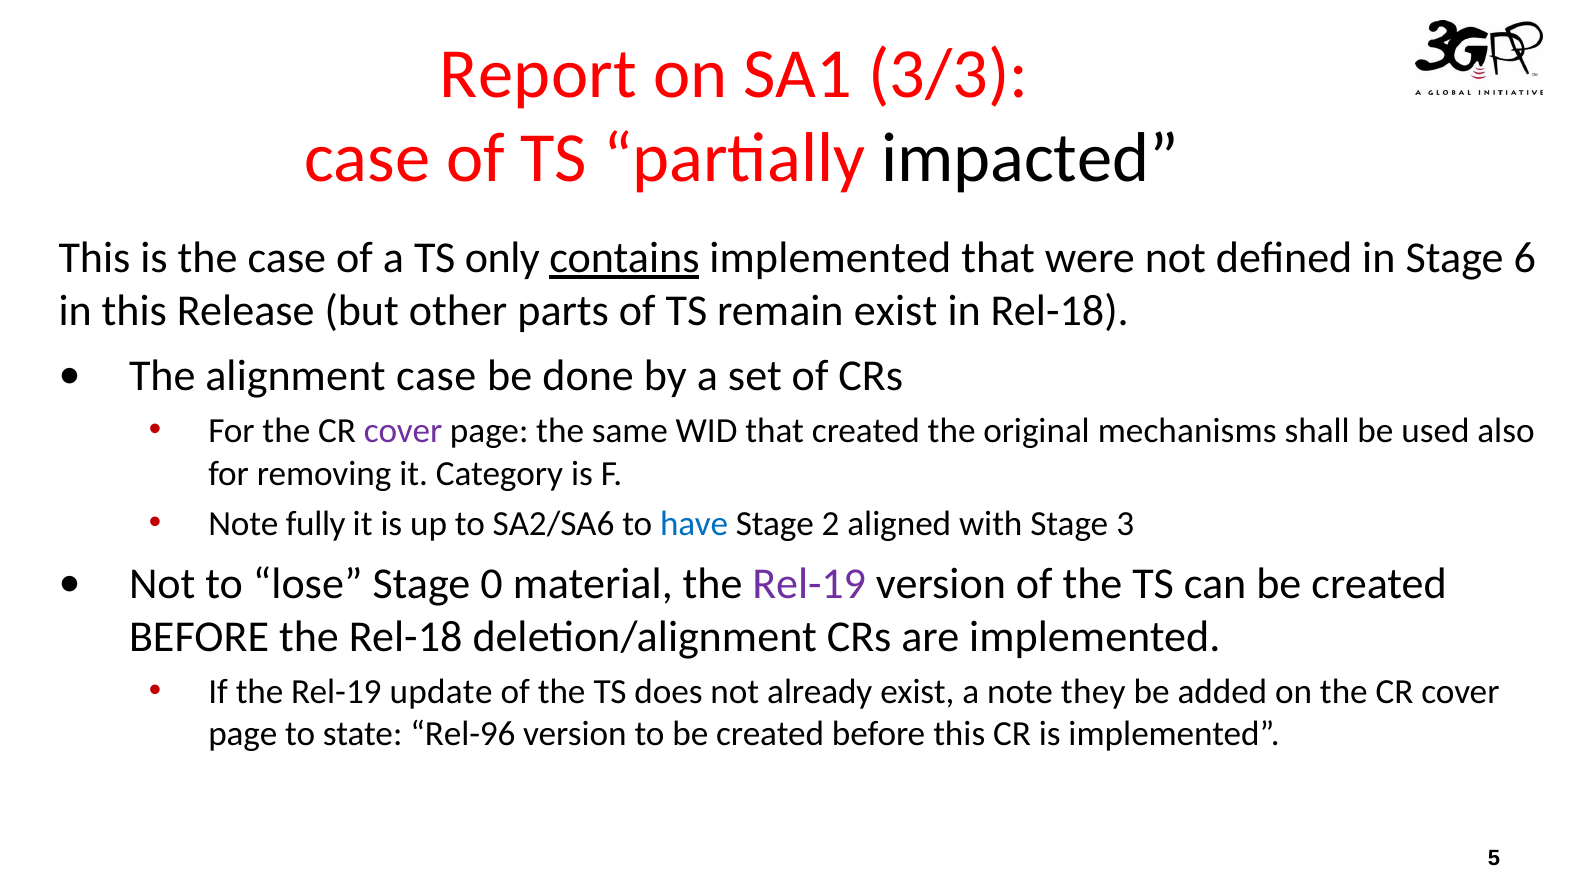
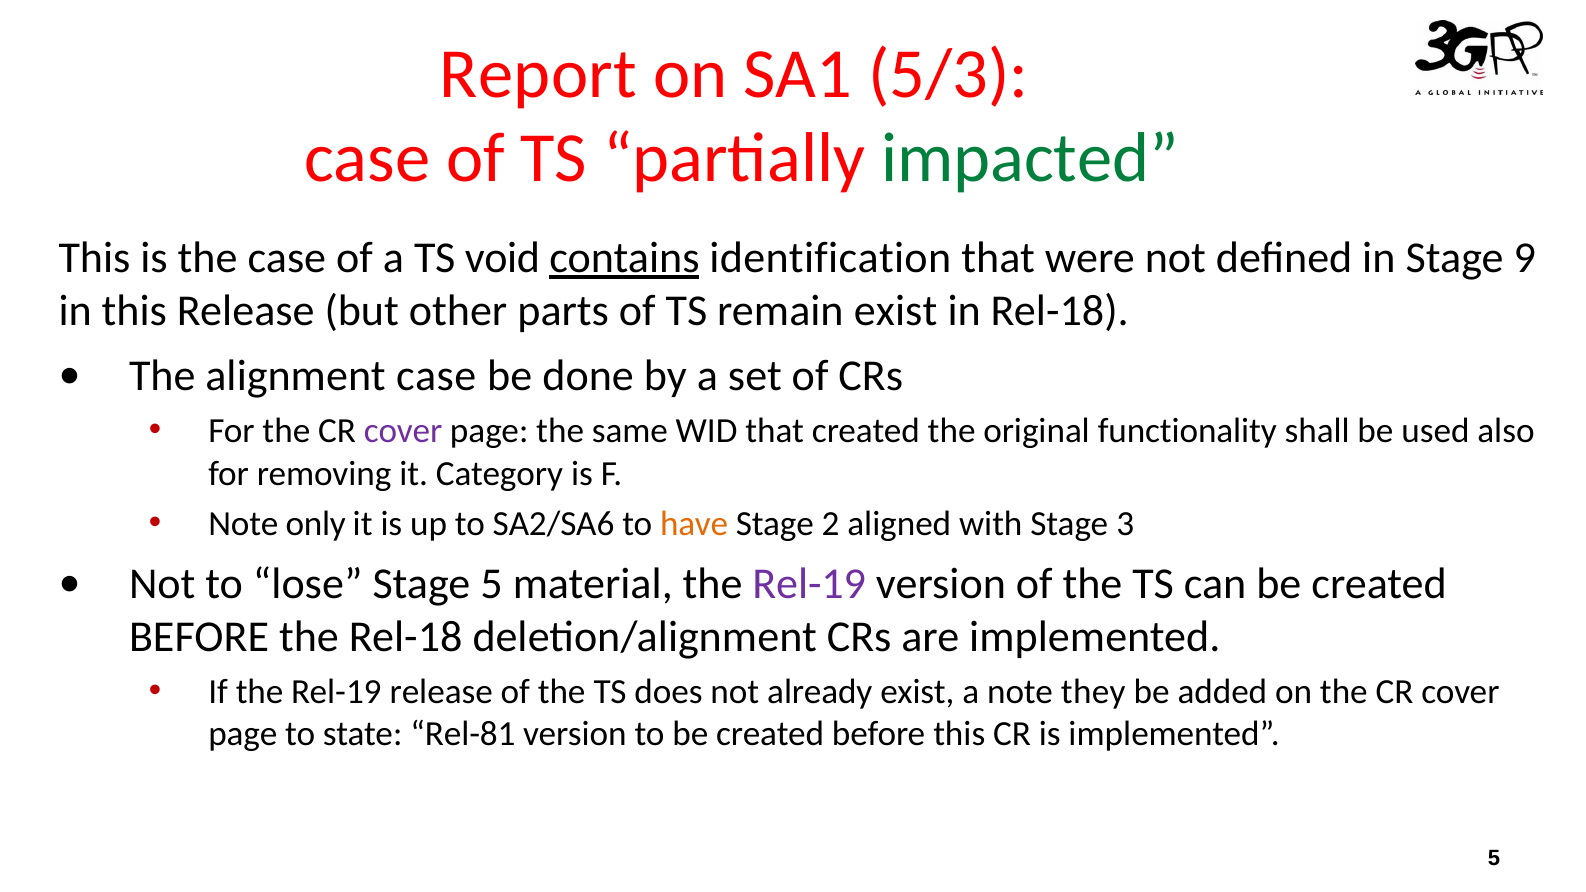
3/3: 3/3 -> 5/3 (948, 74)
impacted colour: black -> green (1030, 159)
only: only -> void (502, 258)
contains implemented: implemented -> identification (830, 258)
6: 6 -> 9 (1525, 258)
mechanisms: mechanisms -> functionality (1187, 431)
fully: fully -> only (316, 524)
have colour: blue -> orange (694, 524)
Stage 0: 0 -> 5 (491, 584)
Rel-19 update: update -> release (441, 692)
Rel-96: Rel-96 -> Rel-81 (463, 734)
